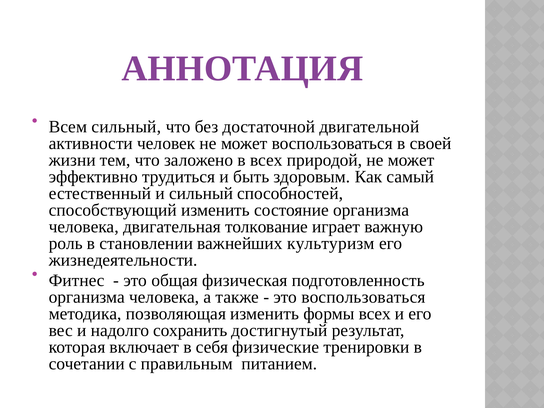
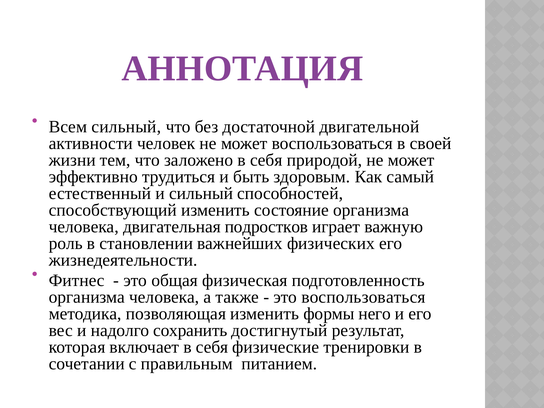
заложено в всех: всех -> себя (266, 160)
толкование: толкование -> подростков (266, 227)
культуризм: культуризм -> физических (331, 243)
формы всех: всех -> него (375, 314)
